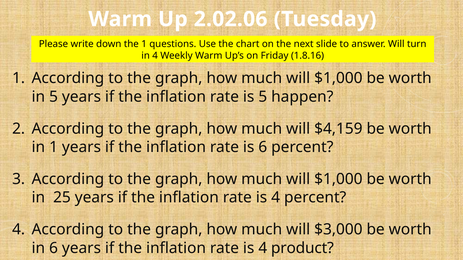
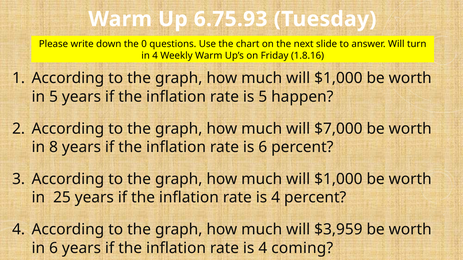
2.02.06: 2.02.06 -> 6.75.93 (231, 19)
the 1: 1 -> 0 (144, 44)
$4,159: $4,159 -> $7,000 (338, 129)
in 1: 1 -> 8 (54, 147)
$3,000: $3,000 -> $3,959 (338, 230)
product: product -> coming (302, 248)
